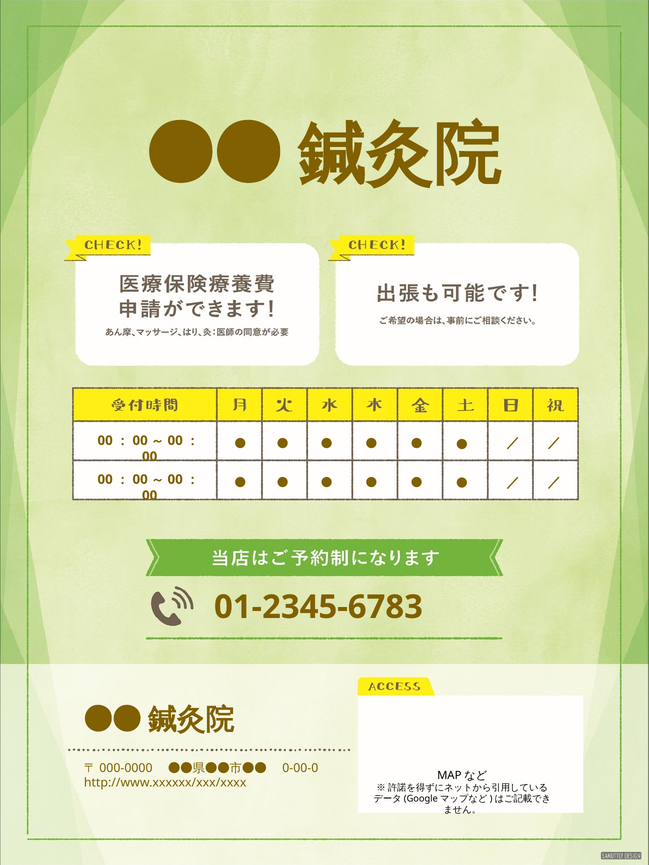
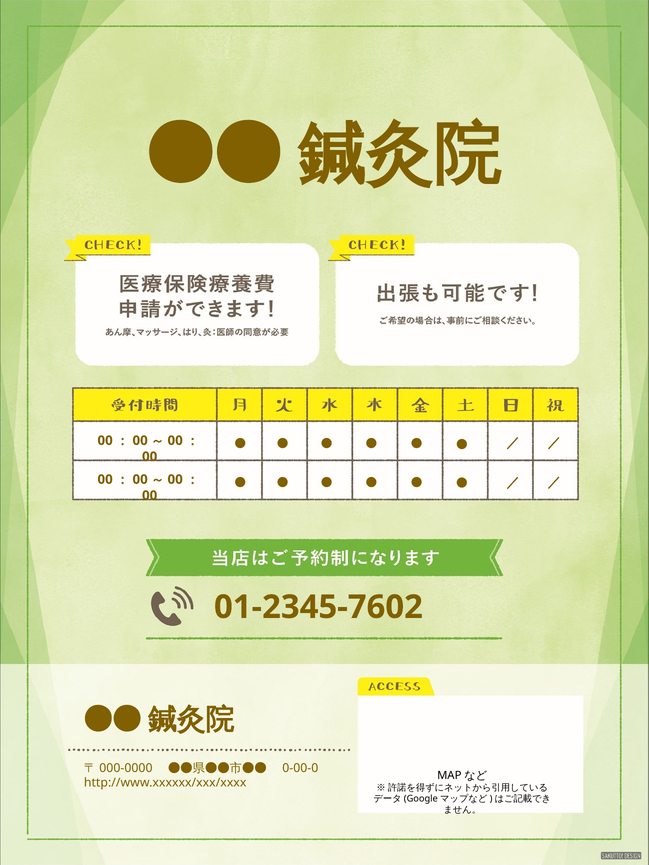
01-2345-6783: 01-2345-6783 -> 01-2345-7602 (318, 607)
